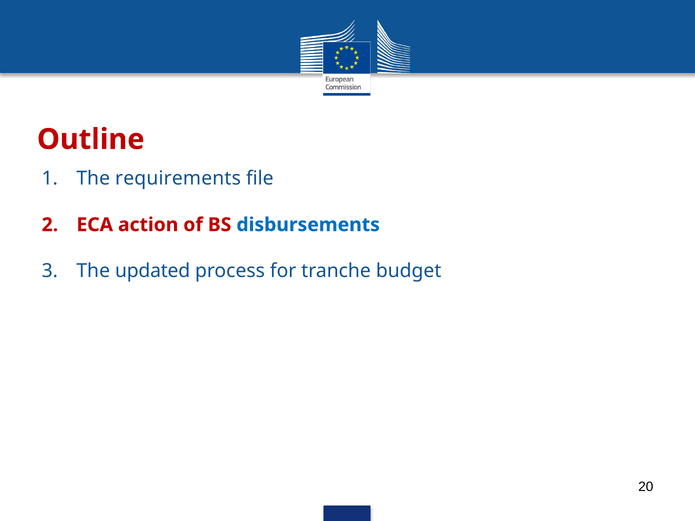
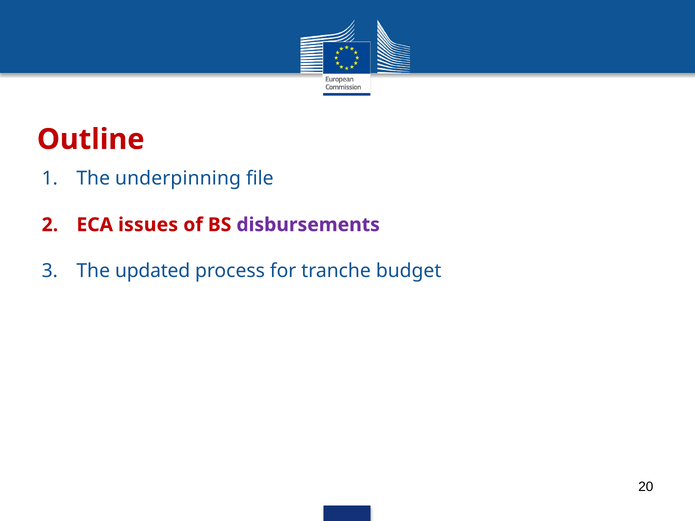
requirements: requirements -> underpinning (178, 179)
action: action -> issues (148, 225)
disbursements colour: blue -> purple (308, 225)
